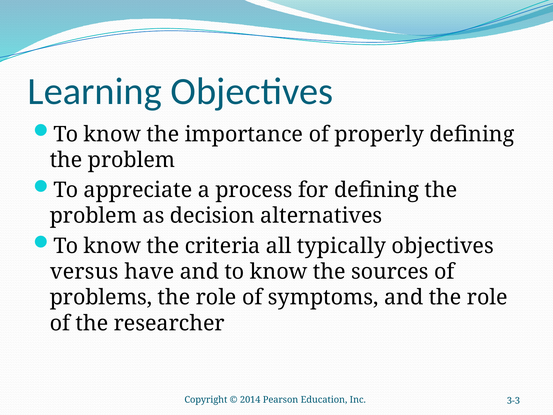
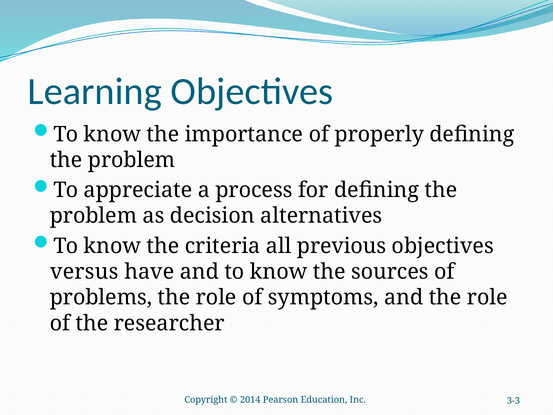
typically: typically -> previous (342, 246)
